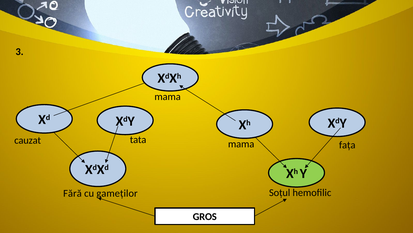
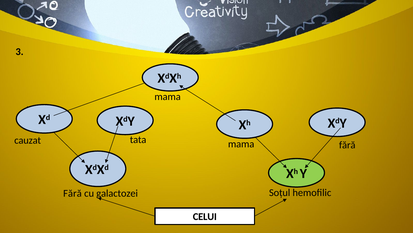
fața: fața -> fără (347, 145)
gameților: gameților -> galactozei (117, 193)
GROS: GROS -> CELUI (205, 216)
